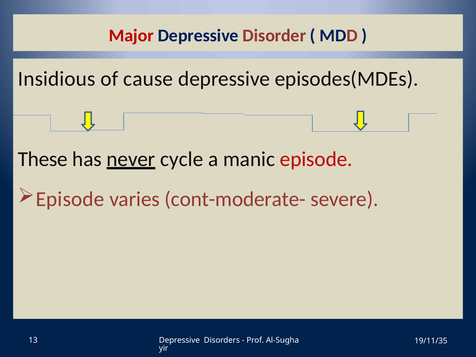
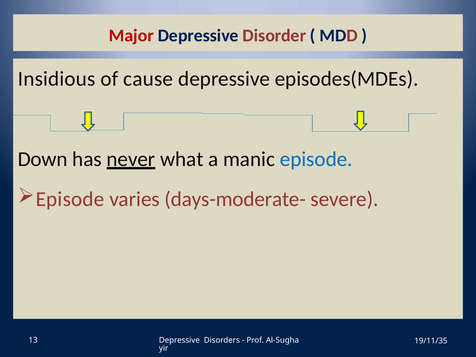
These: These -> Down (43, 159)
cycle: cycle -> what (182, 159)
episode colour: red -> blue (316, 159)
cont-moderate-: cont-moderate- -> days-moderate- (235, 199)
